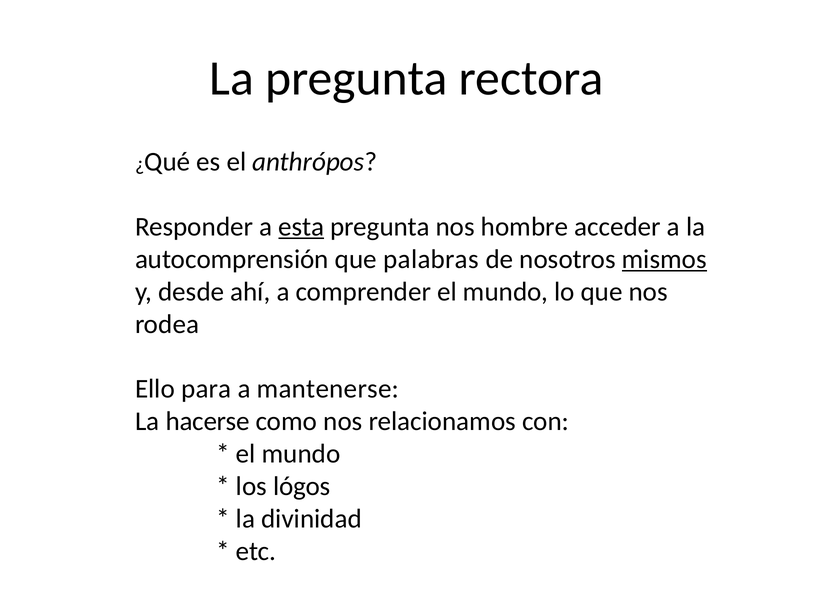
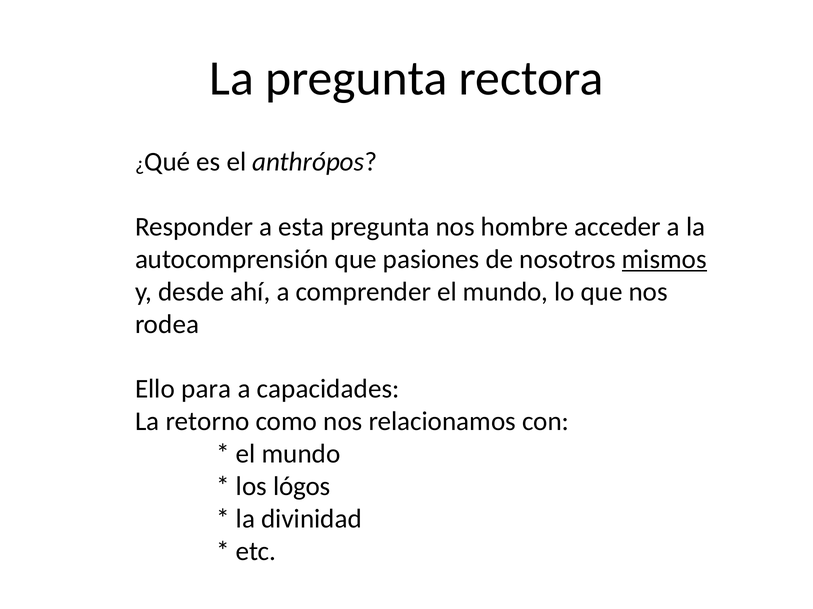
esta underline: present -> none (301, 227)
palabras: palabras -> pasiones (431, 259)
mantenerse: mantenerse -> capacidades (328, 390)
hacerse: hacerse -> retorno (208, 422)
